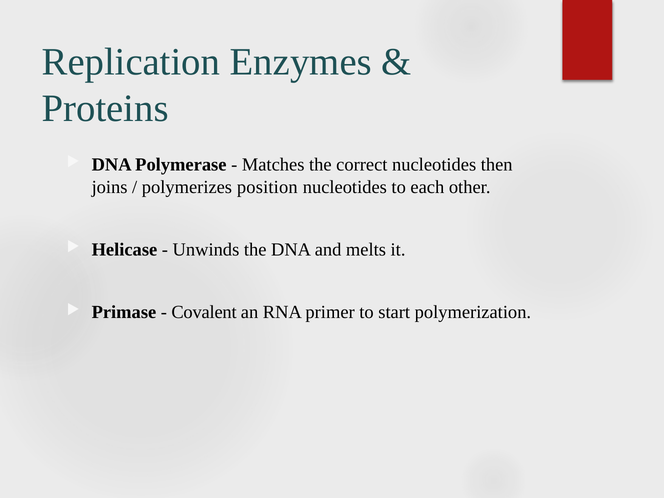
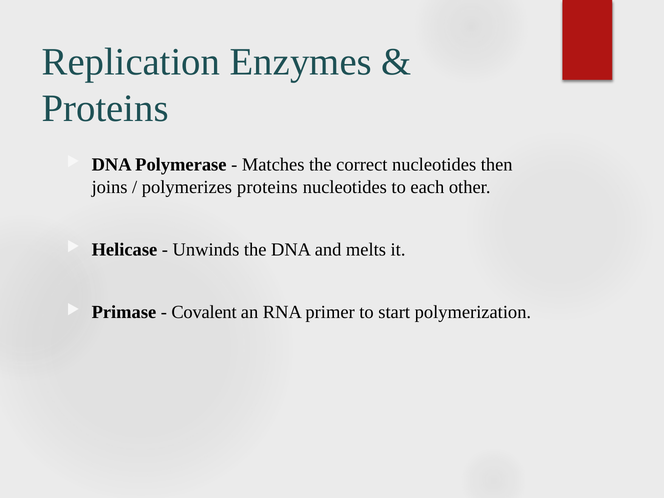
polymerizes position: position -> proteins (267, 187)
